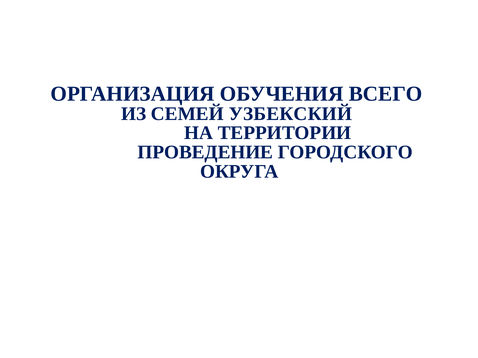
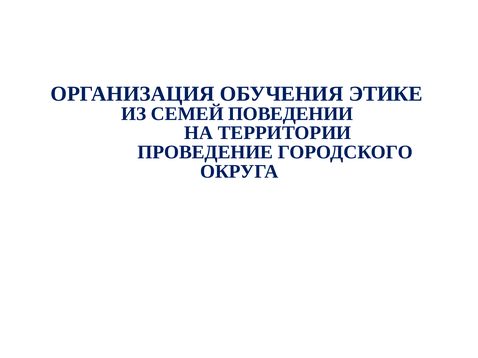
ВСЕГО: ВСЕГО -> ЭТИКЕ (386, 94)
УЗБЕКСКИЙ: УЗБЕКСКИЙ -> ПОВЕДЕНИИ (291, 114)
